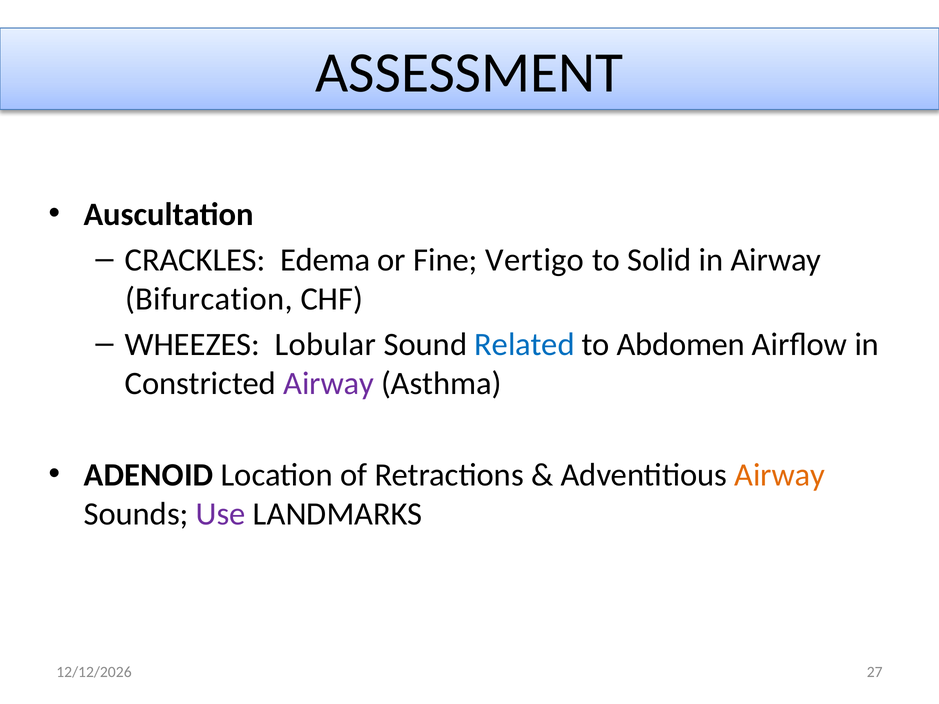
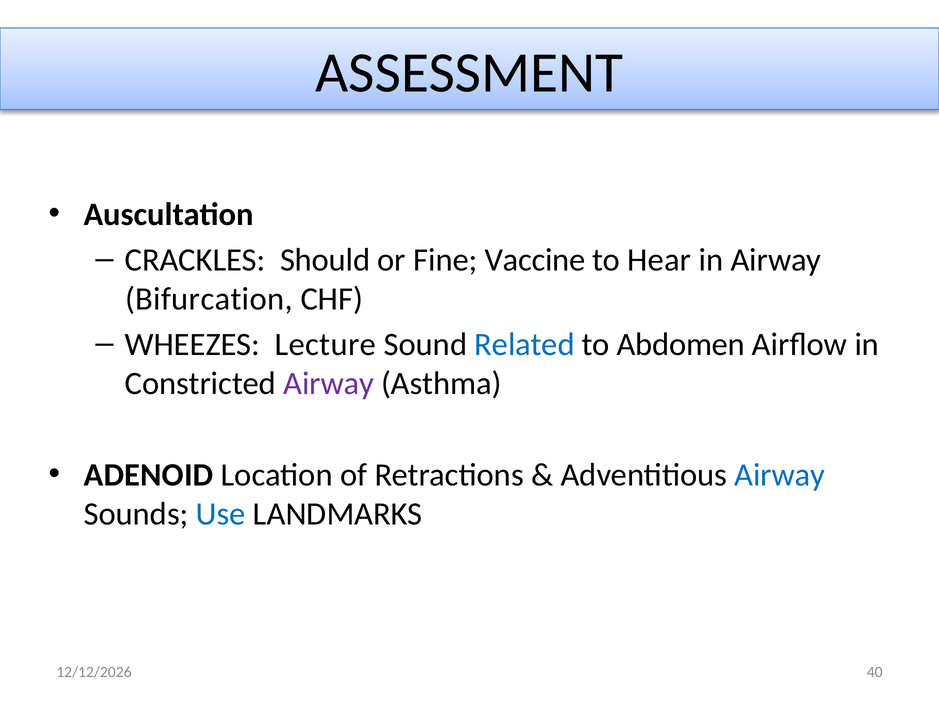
Edema: Edema -> Should (325, 260)
Vertigo: Vertigo -> Vaccine (535, 260)
Solid: Solid -> Hear (659, 260)
Lobular: Lobular -> Lecture (325, 345)
Airway colour: orange -> blue (780, 475)
Use colour: purple -> blue (221, 514)
27: 27 -> 40 (875, 672)
